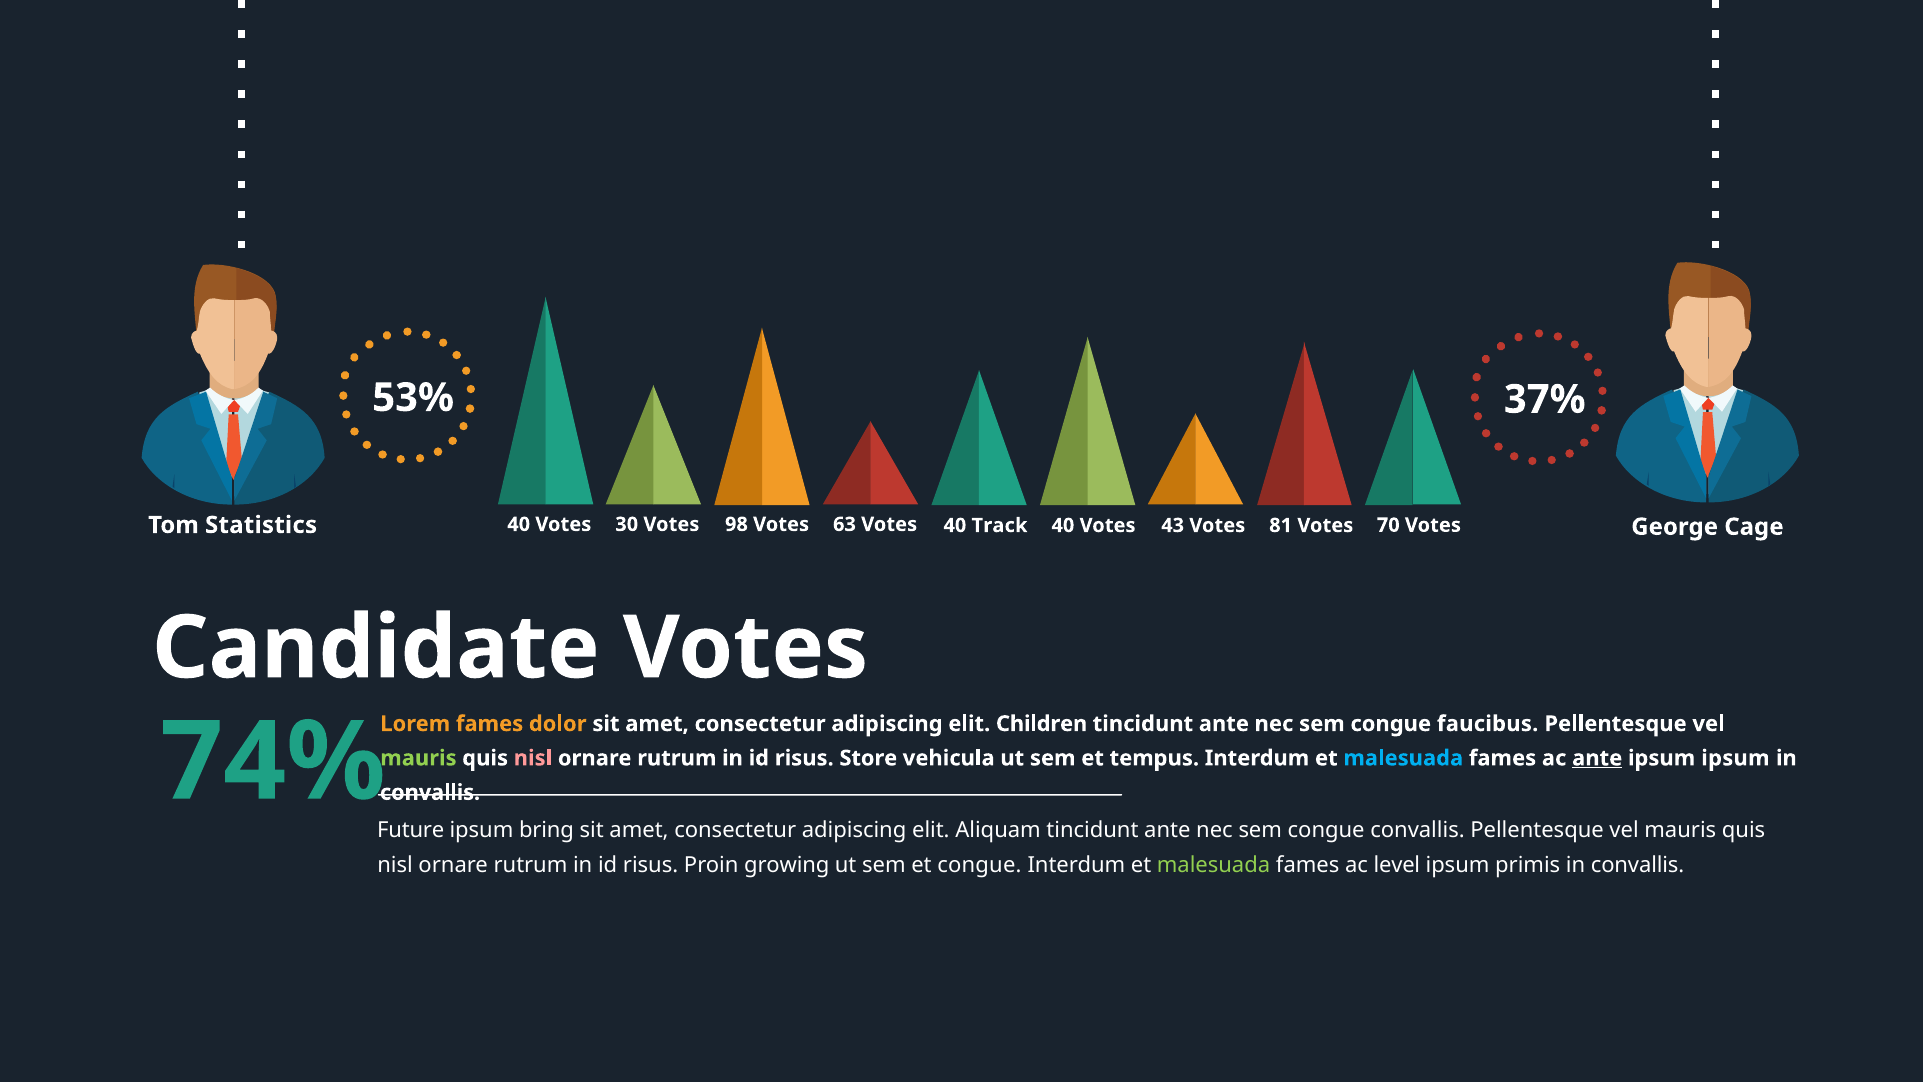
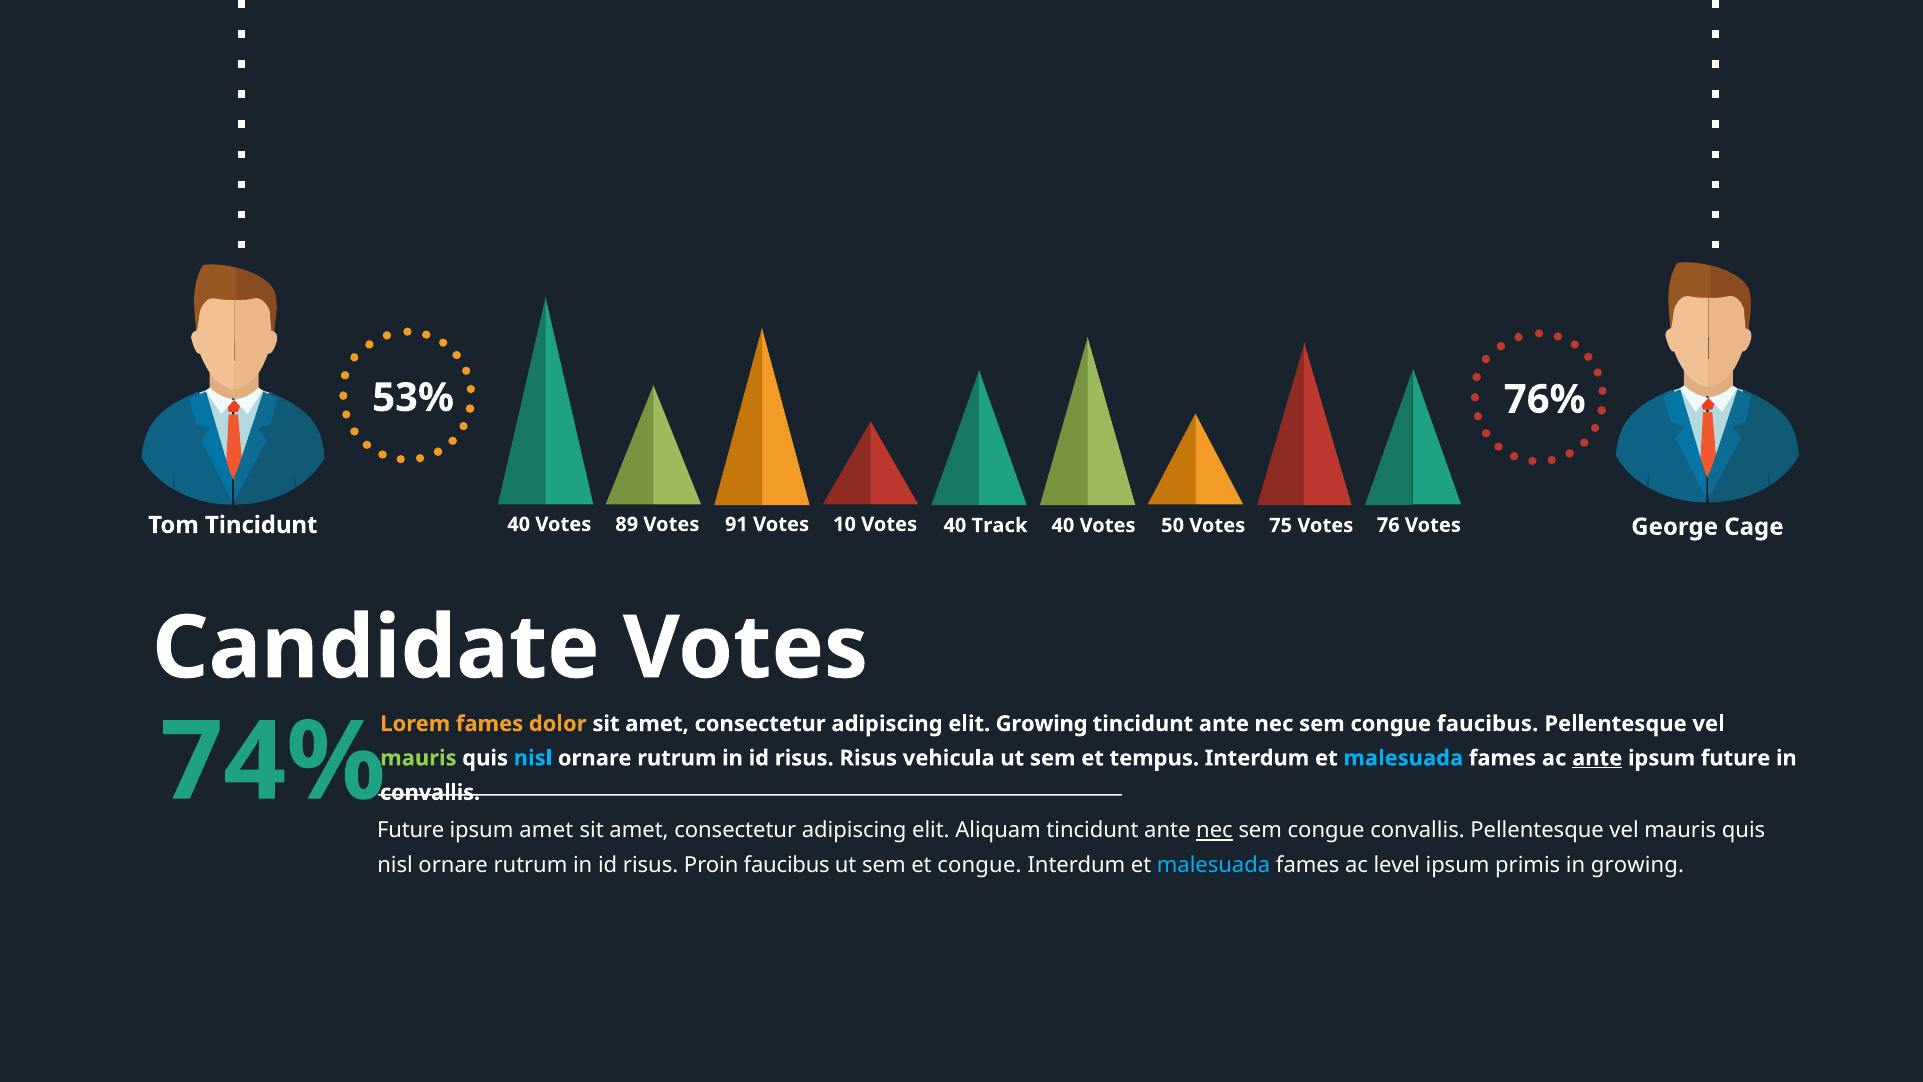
37%: 37% -> 76% (1545, 400)
Tom Statistics: Statistics -> Tincidunt (261, 525)
30: 30 -> 89 (627, 524)
98: 98 -> 91 (736, 524)
63: 63 -> 10 (844, 524)
43: 43 -> 50 (1173, 525)
81: 81 -> 75 (1281, 525)
70: 70 -> 76 (1388, 525)
elit Children: Children -> Growing (1042, 724)
nisl colour: pink -> light blue (533, 758)
risus Store: Store -> Risus (868, 758)
ipsum ipsum: ipsum -> future (1736, 758)
ipsum bring: bring -> amet (546, 830)
nec underline: none -> present (1214, 830)
Proin growing: growing -> faucibus (787, 865)
malesuada colour: light green -> light blue (1214, 865)
primis in convallis: convallis -> growing (1637, 865)
